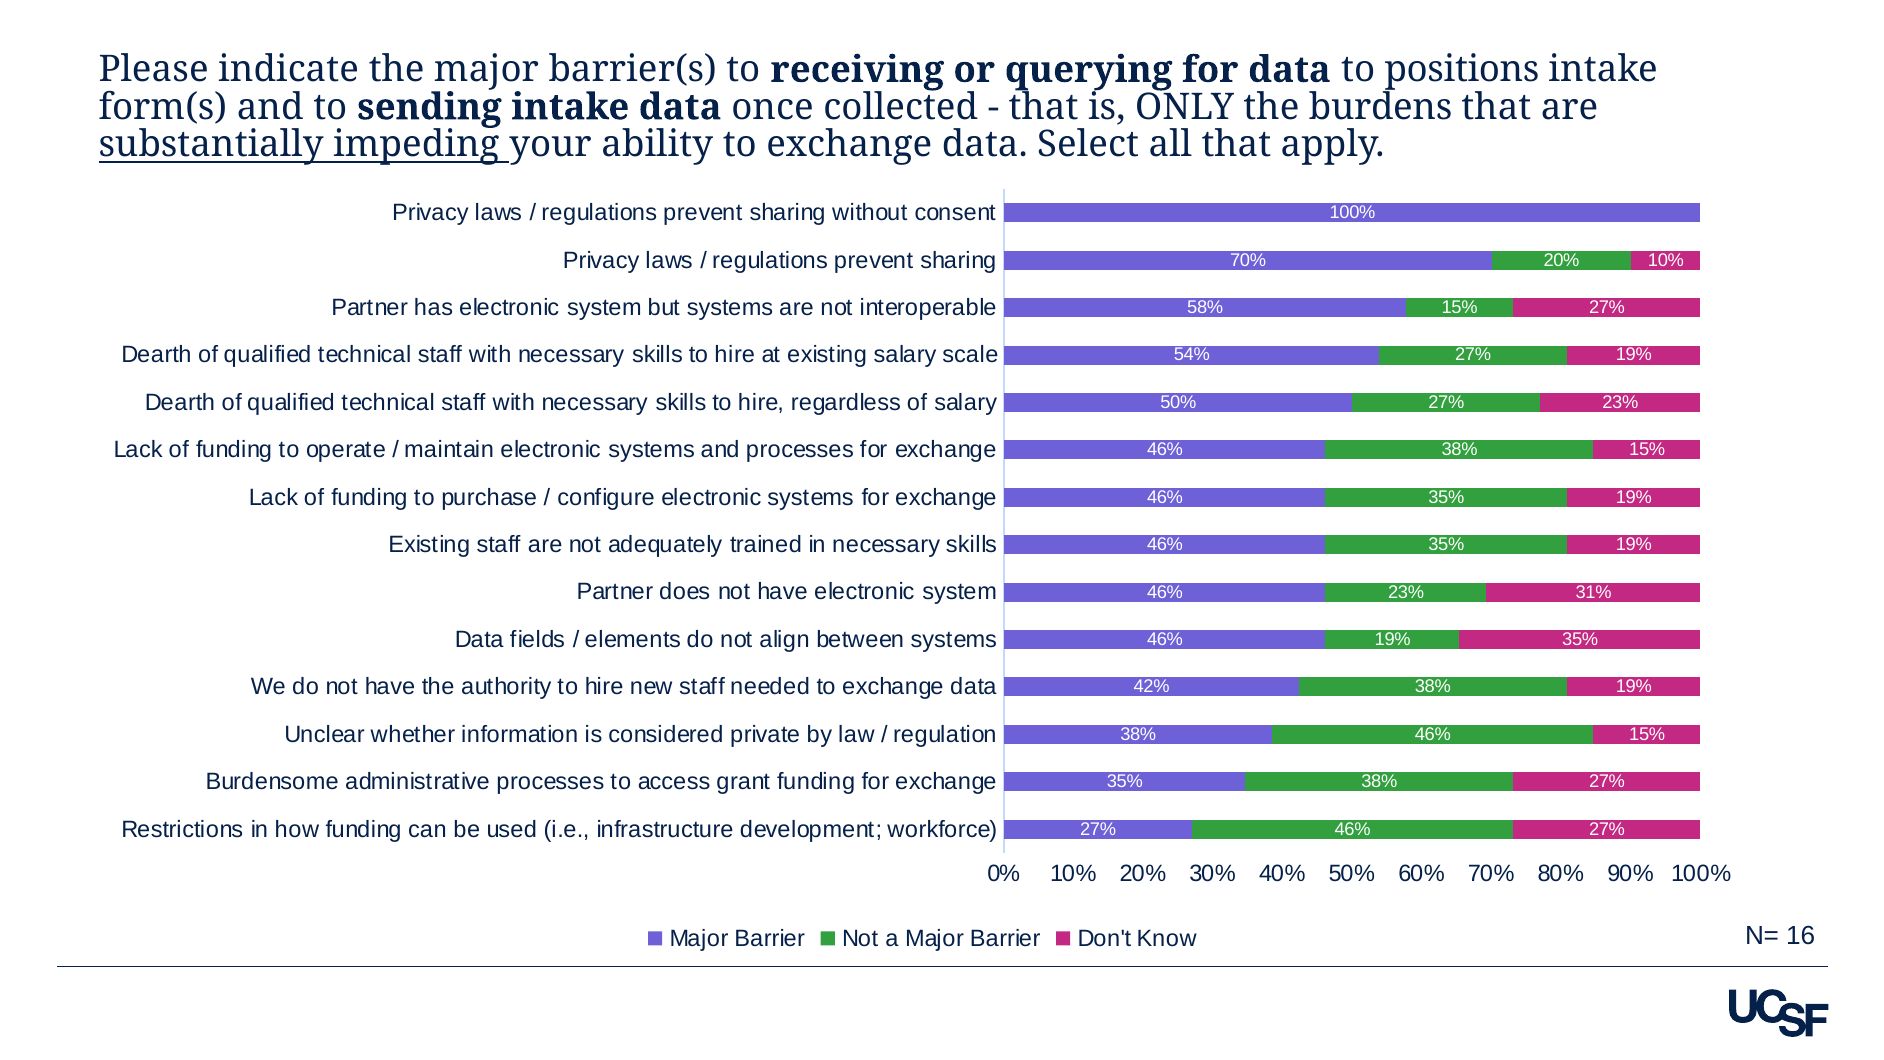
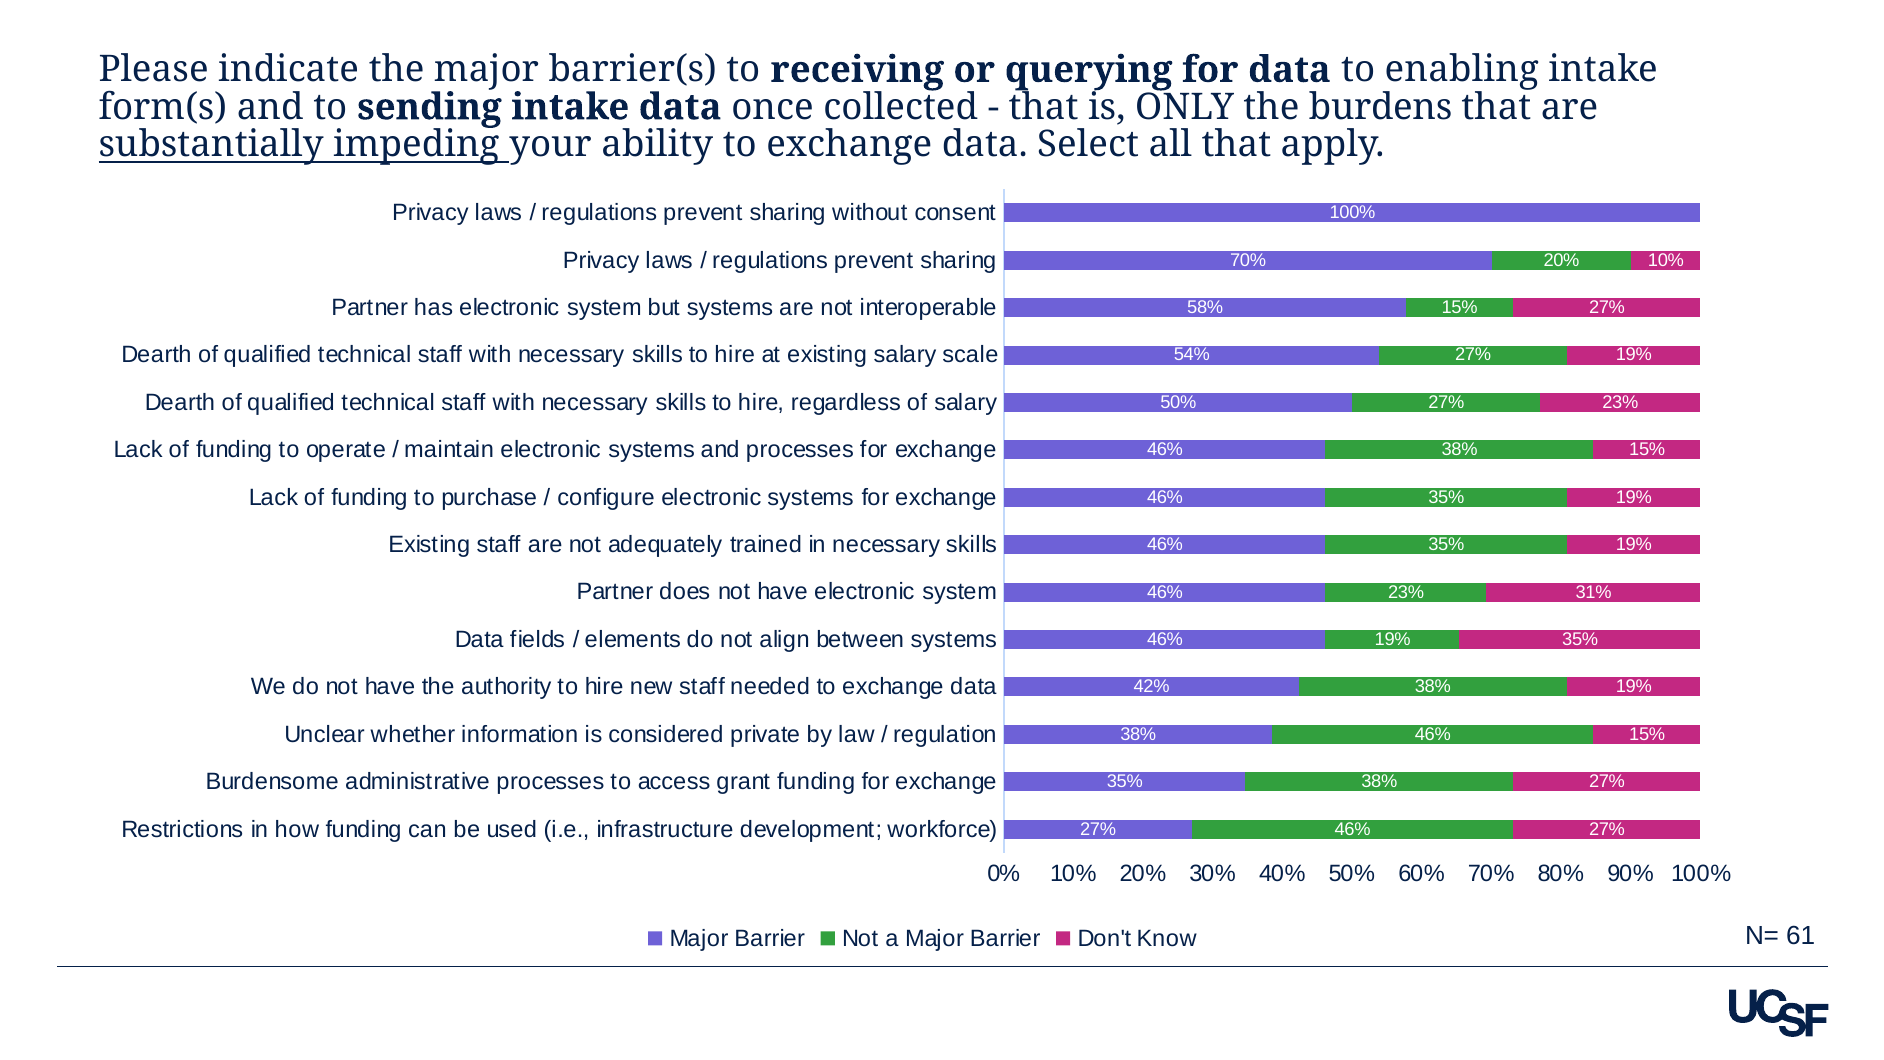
positions: positions -> enabling (1462, 70)
16: 16 -> 61 (1801, 936)
